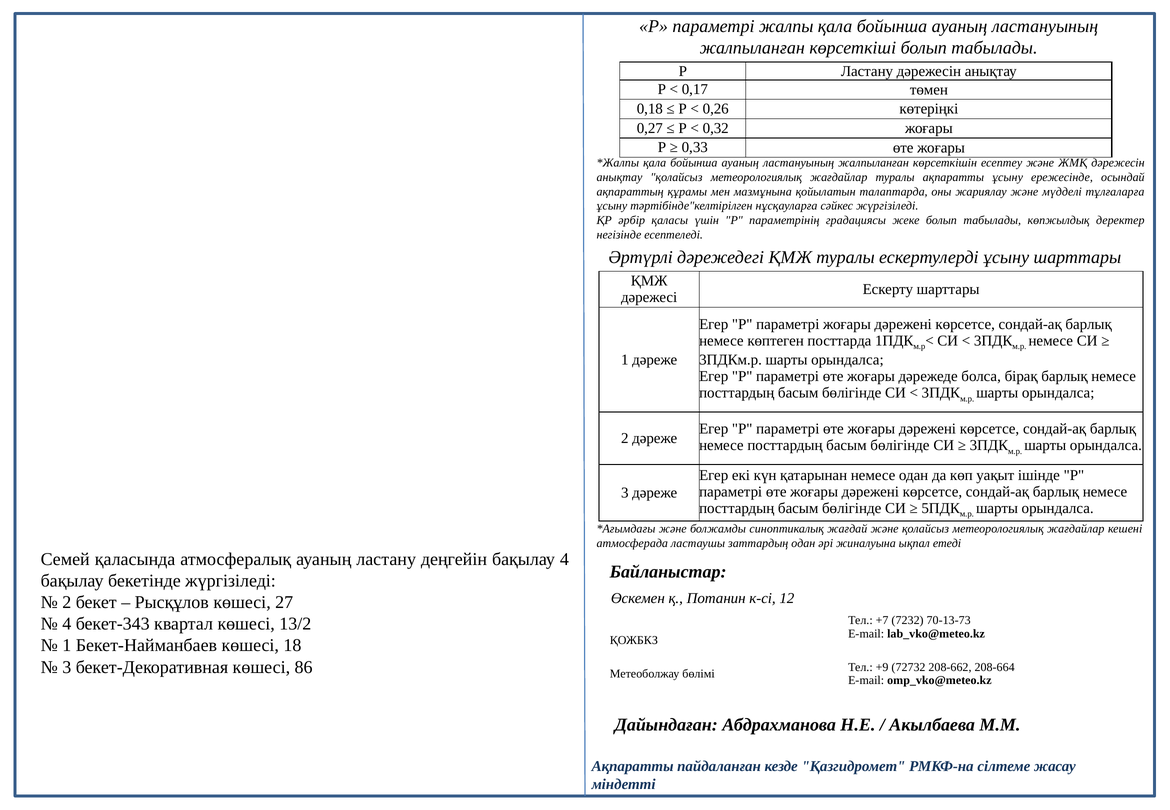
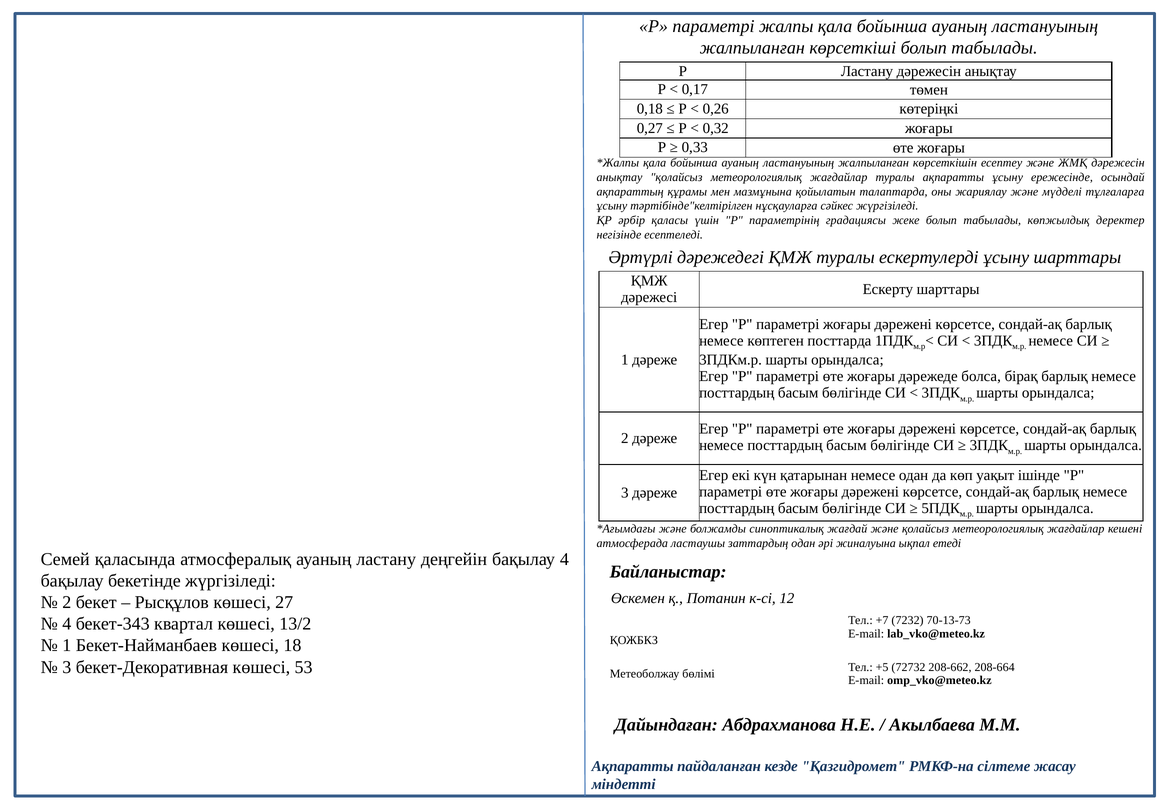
86: 86 -> 53 (304, 667)
+9: +9 -> +5 (882, 667)
